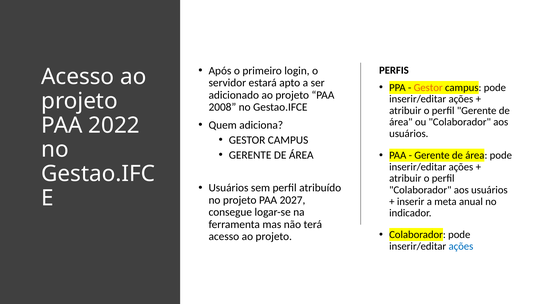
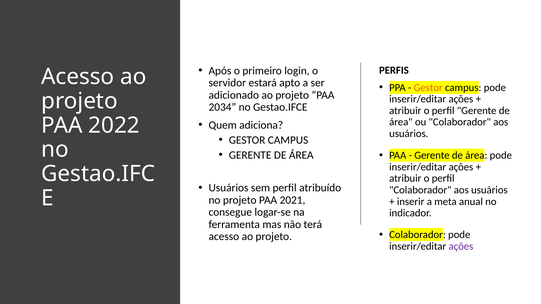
2008: 2008 -> 2034 (222, 107)
2027: 2027 -> 2021 (293, 200)
ações colour: blue -> purple (461, 246)
